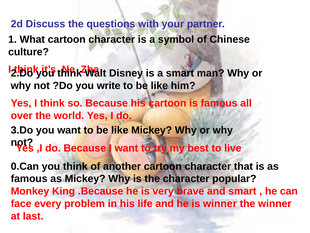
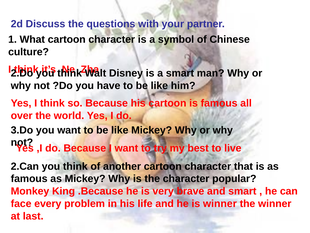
write: write -> have (109, 85)
0.Can: 0.Can -> 2.Can (25, 166)
